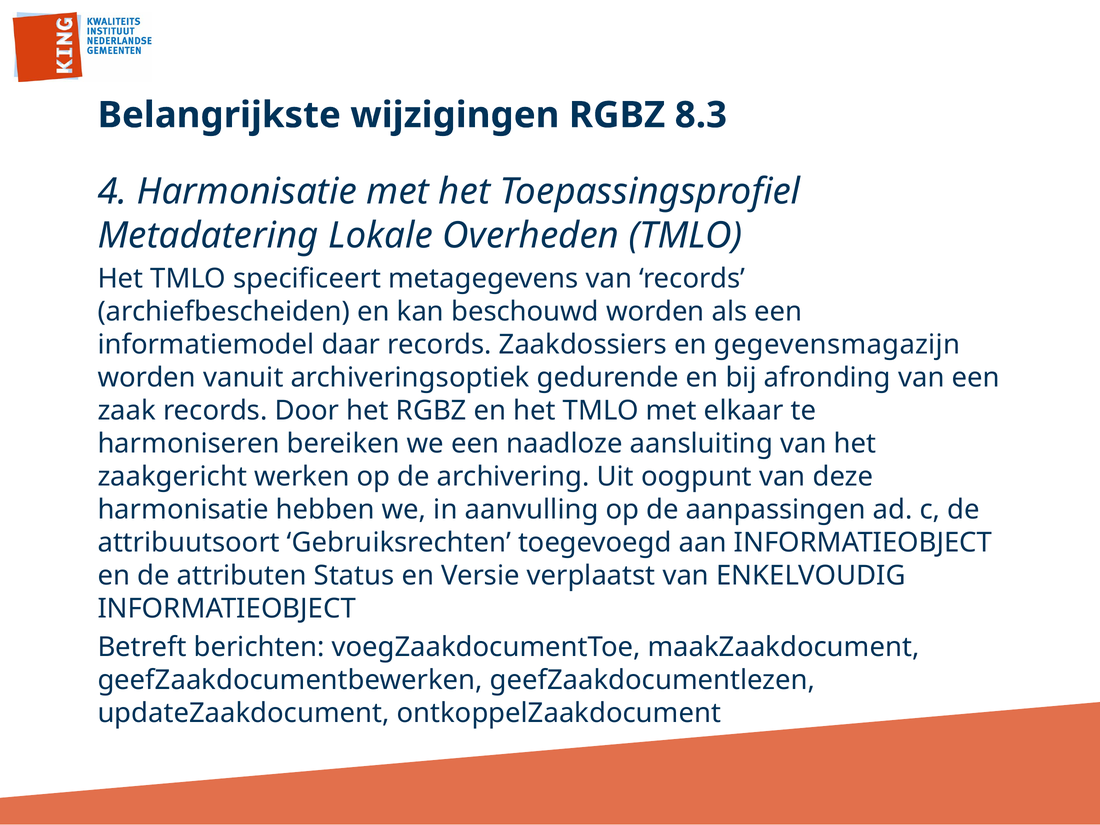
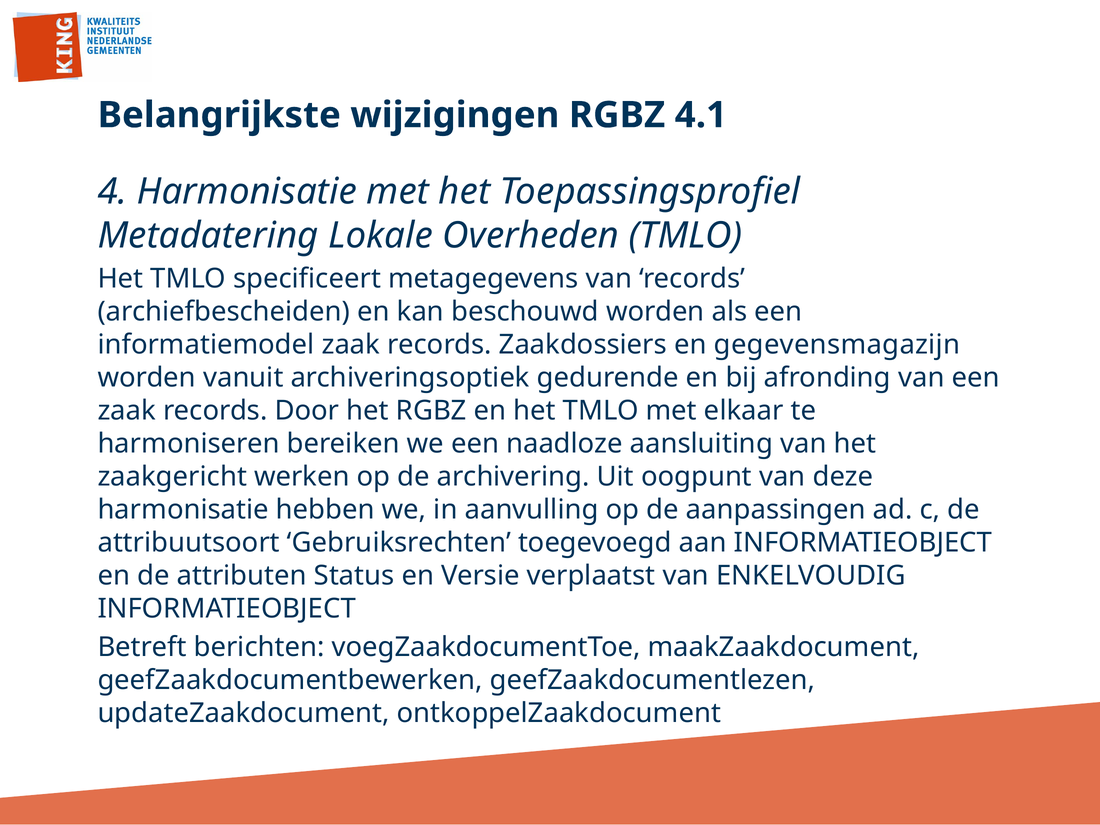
8.3: 8.3 -> 4.1 (701, 115)
informatiemodel daar: daar -> zaak (351, 345)
